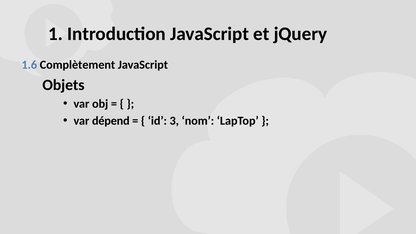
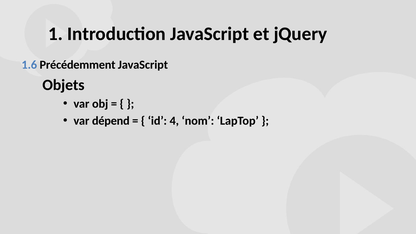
Complètement: Complètement -> Précédemment (78, 65)
3: 3 -> 4 (174, 121)
